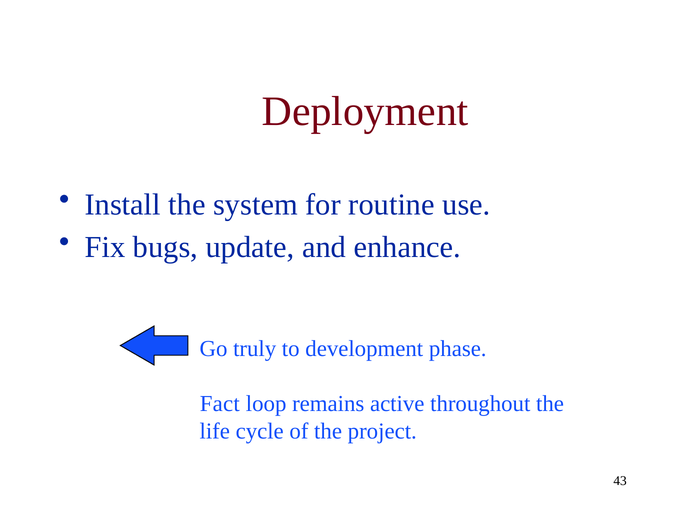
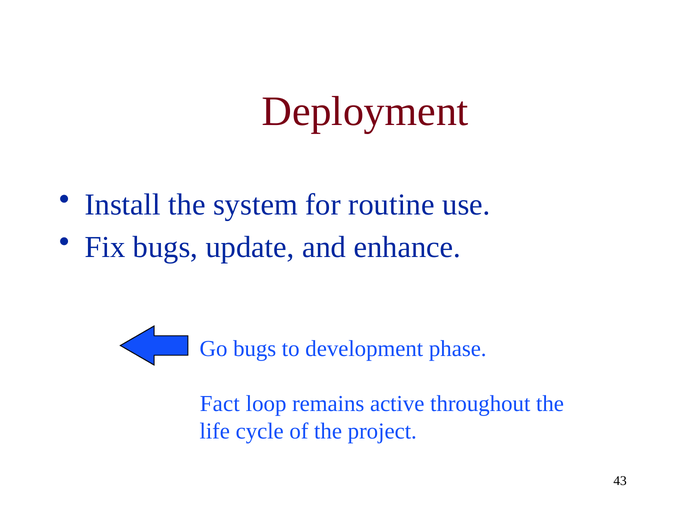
Go truly: truly -> bugs (255, 349)
